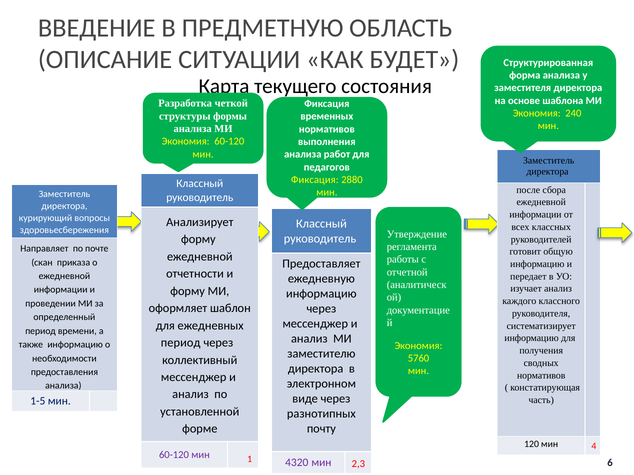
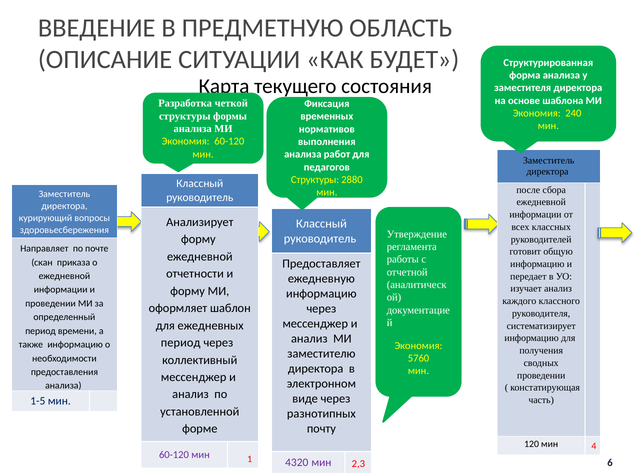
Фиксация: Фиксация -> Структуры (315, 180)
нормативов: нормативов -> проведении (541, 376)
